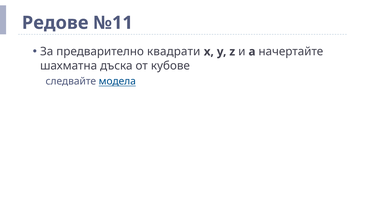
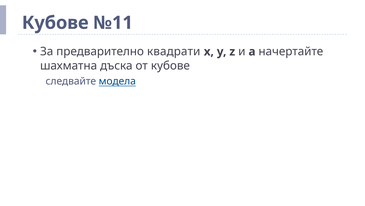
Редове: Редове -> Кубове (55, 23)
